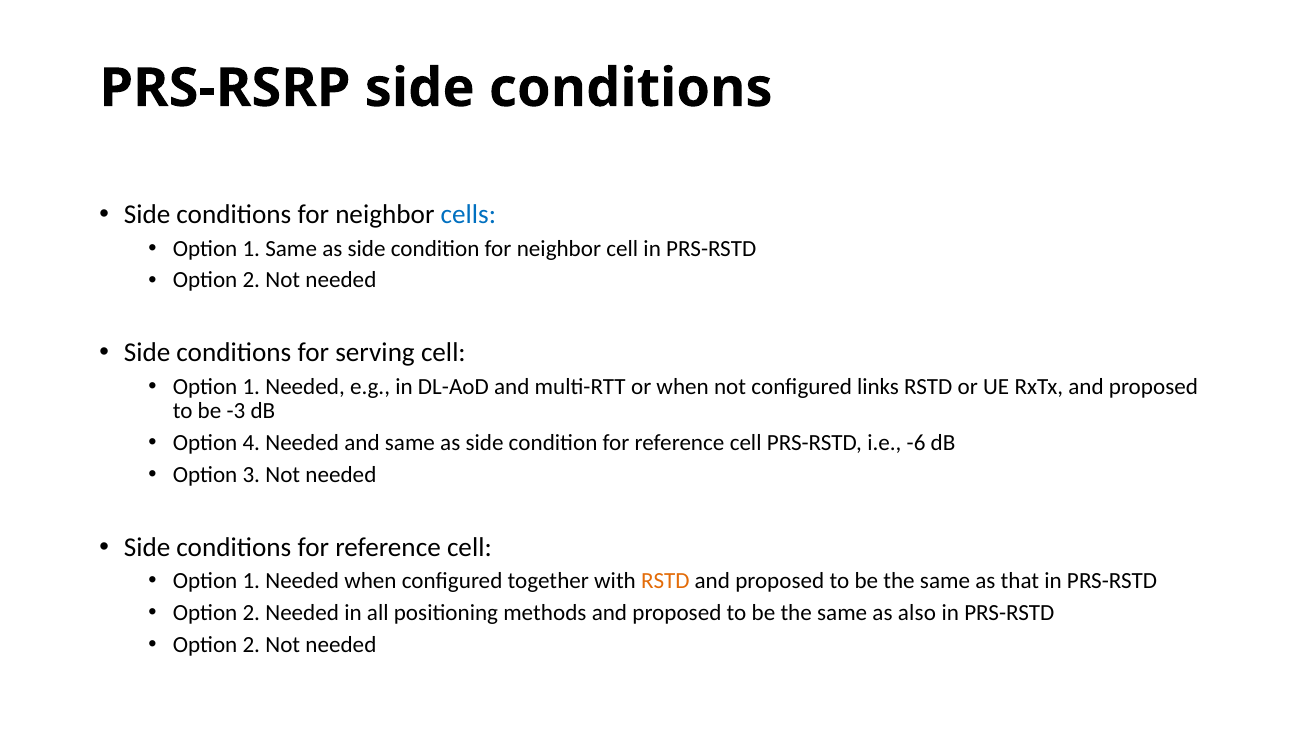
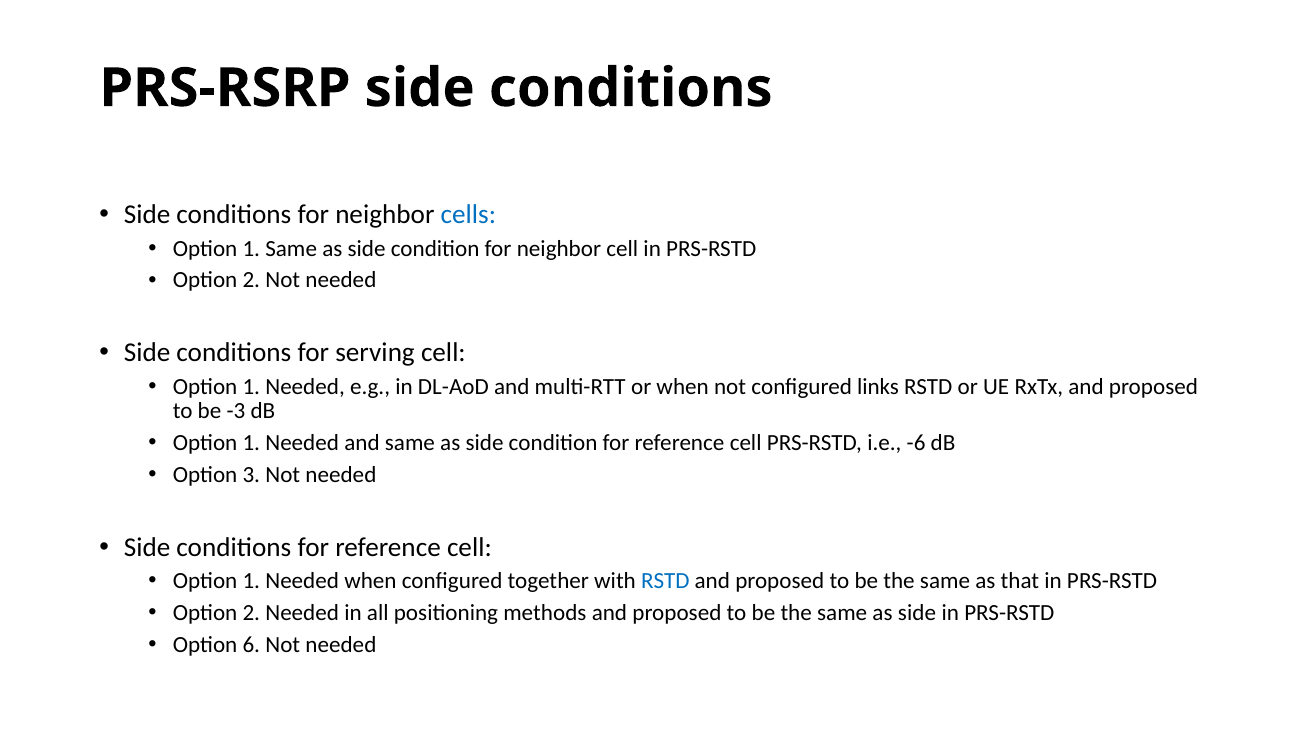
4: 4 -> 1 (251, 443)
RSTD colour: orange -> blue (665, 581)
the same as also: also -> side (917, 613)
2: 2 -> 6 (251, 645)
